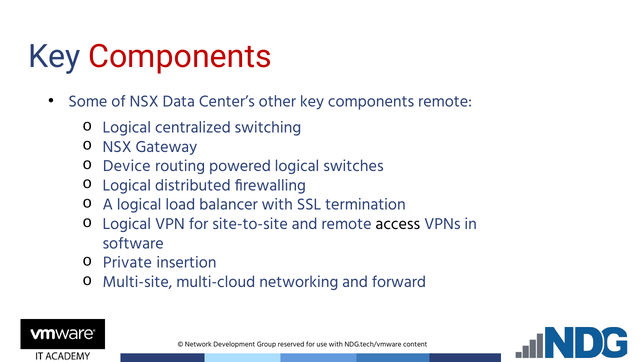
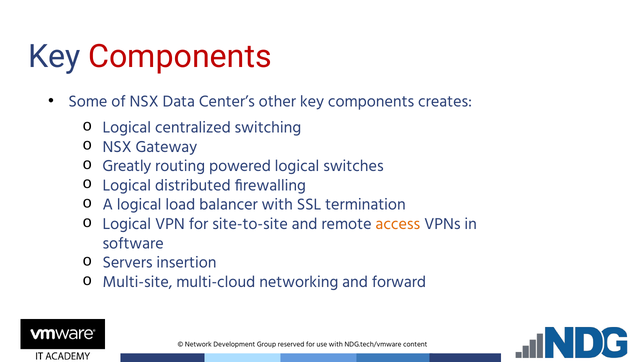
components remote: remote -> creates (445, 102)
Device: Device -> Greatly (127, 166)
access colour: black -> orange (398, 224)
Private: Private -> Servers (128, 263)
